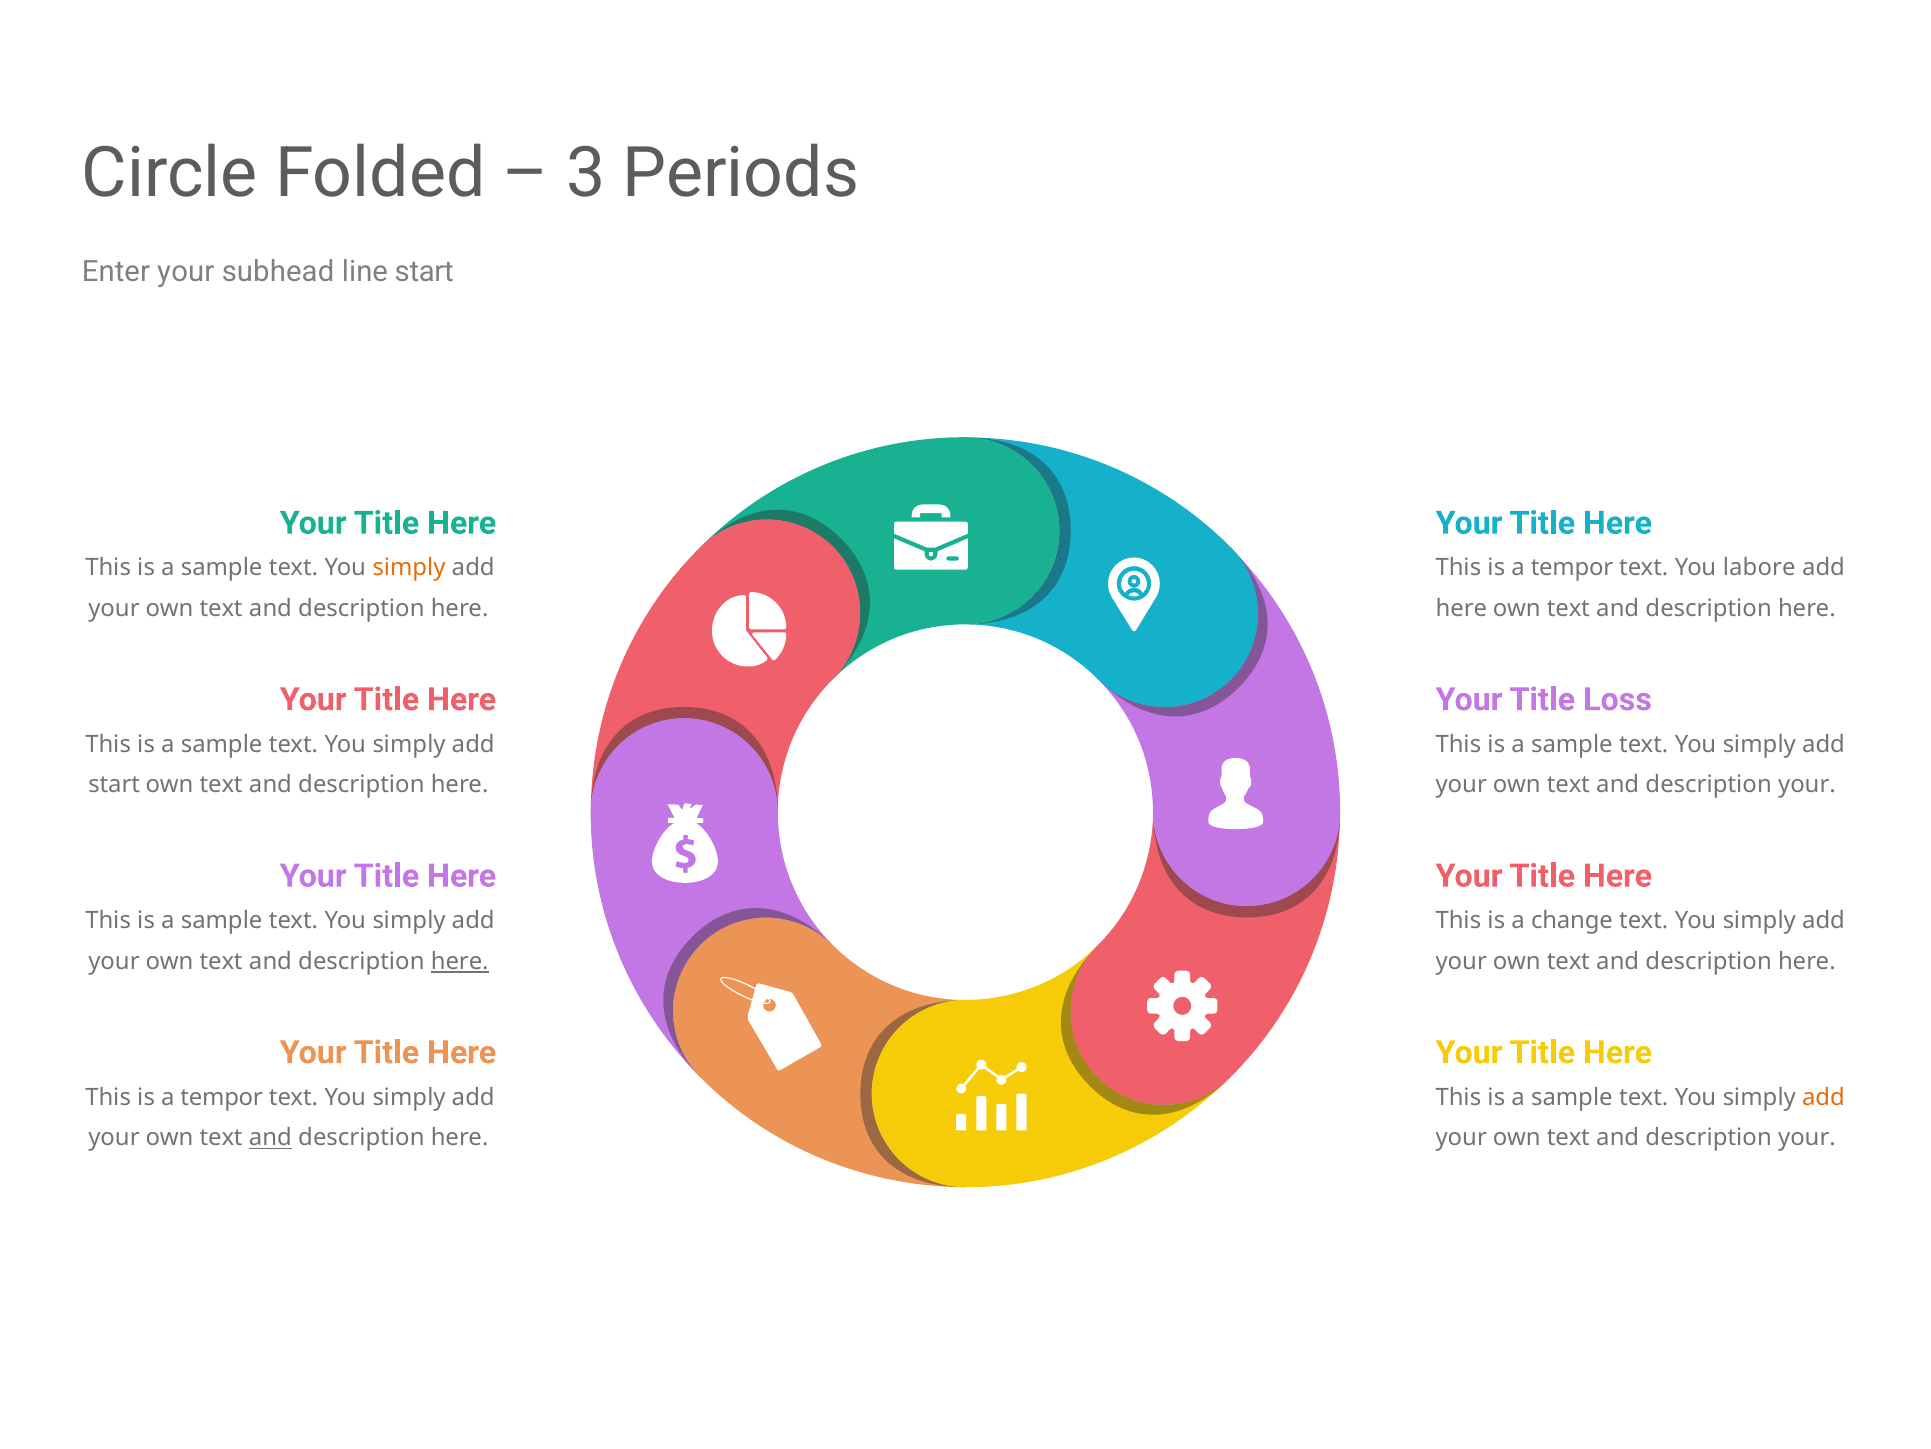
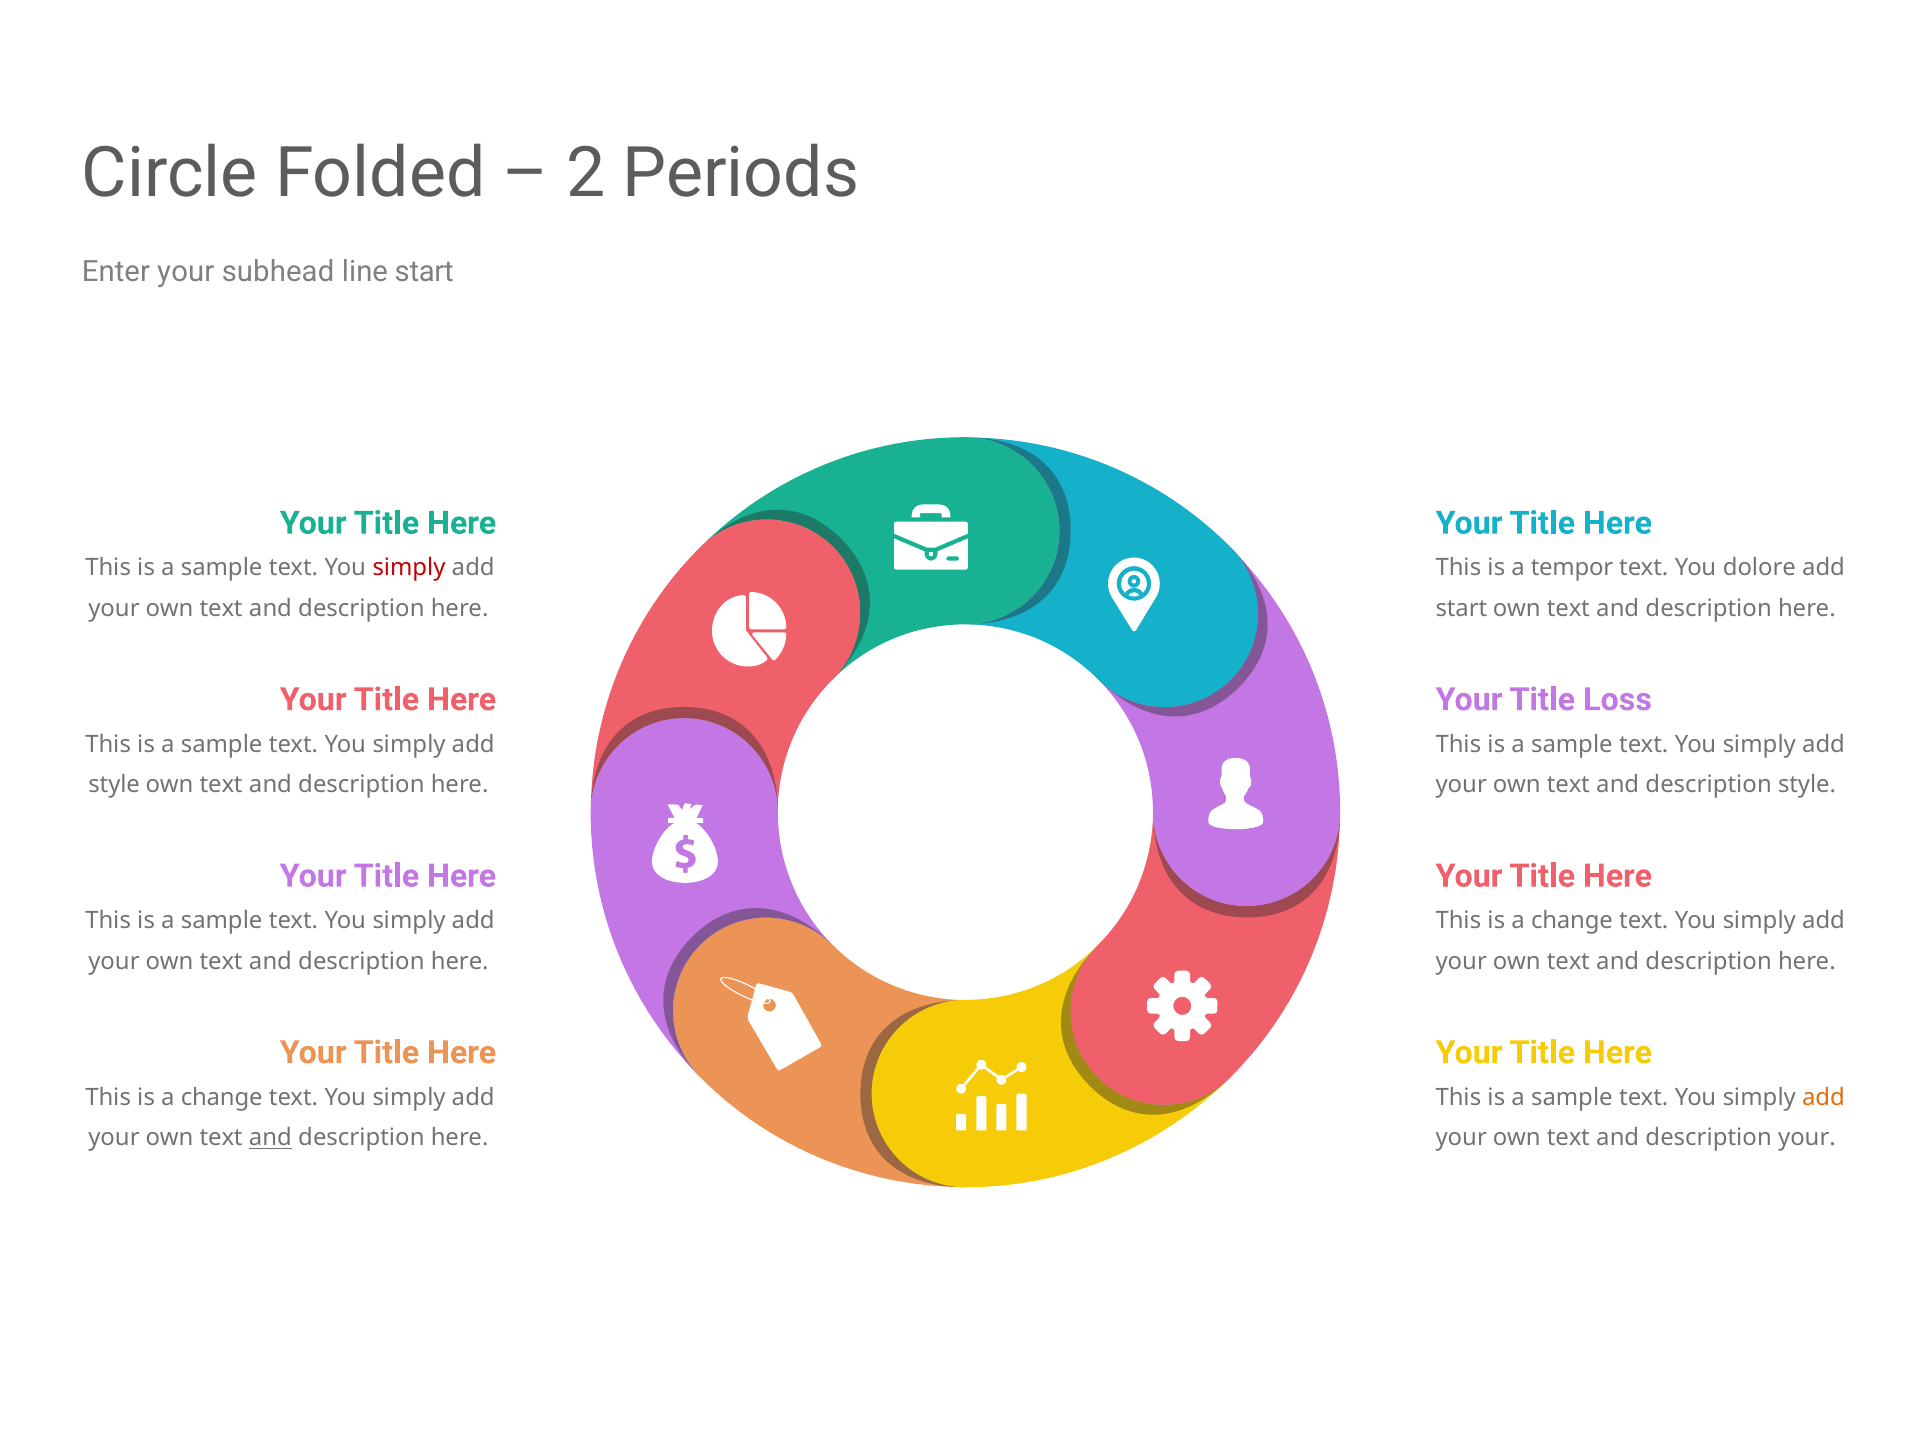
3: 3 -> 2 (586, 173)
simply colour: orange -> red (409, 568)
labore: labore -> dolore (1759, 568)
here: here -> start (1461, 608)
start: start -> style (114, 785)
your: your -> style (1807, 785)
here underline: present -> none (460, 961)
tempor: tempor -> change (222, 1097)
